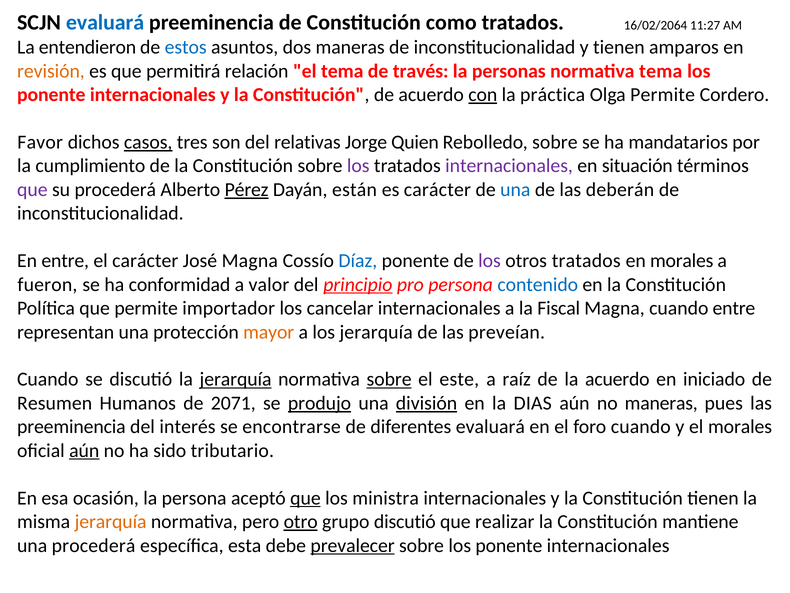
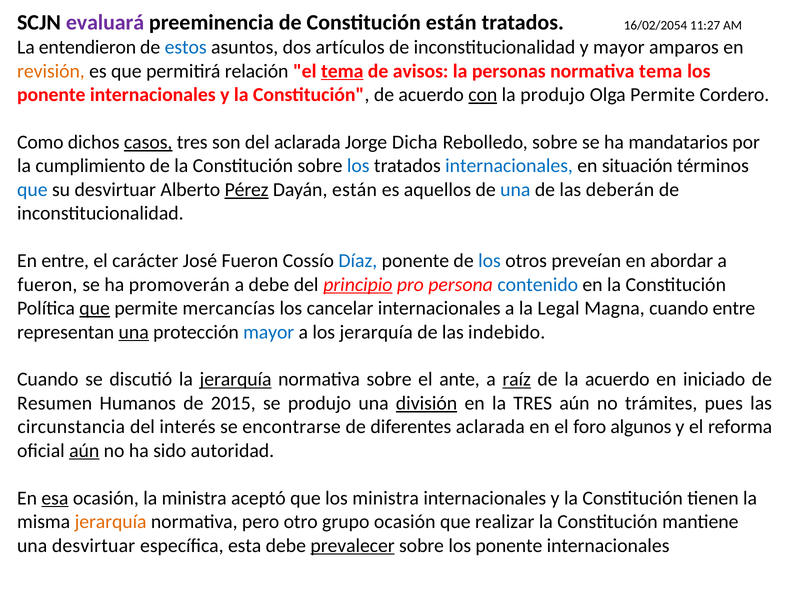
evaluará colour: blue -> purple (105, 22)
Constitución como: como -> están (451, 22)
16/02/2064: 16/02/2064 -> 16/02/2054 (655, 25)
dos maneras: maneras -> artículos (350, 47)
y tienen: tienen -> mayor (619, 47)
tema underline: none -> present (342, 71)
través: través -> avisos (421, 71)
la práctica: práctica -> produjo (553, 95)
Favor: Favor -> Como (40, 142)
del relativas: relativas -> aclarada (307, 142)
Quien: Quien -> Dicha (415, 142)
los colour: purple -> blue (358, 166)
internacionales colour: purple -> blue (509, 166)
que colour: purple -> blue (32, 190)
su procederá: procederá -> desvirtuar (115, 190)
es carácter: carácter -> aquellos (437, 190)
José Magna: Magna -> Fueron (250, 261)
los colour: purple -> blue (490, 261)
otros tratados: tratados -> preveían (586, 261)
en morales: morales -> abordar (682, 261)
conformidad: conformidad -> promoverán (179, 284)
a valor: valor -> debe (269, 284)
que underline: none -> present (95, 308)
importador: importador -> mercancías (229, 308)
Fiscal: Fiscal -> Legal (559, 308)
una underline: none -> present (134, 332)
mayor colour: orange -> blue (269, 332)
preveían: preveían -> indebido (507, 332)
sobre underline: present -> none (389, 379)
este: este -> ante (460, 379)
raíz underline: none -> present (517, 379)
2071: 2071 -> 2015 (233, 403)
produjo underline: present -> none (320, 403)
la DIAS: DIAS -> TRES (533, 403)
no maneras: maneras -> trámites (661, 403)
preeminencia: preeminencia -> circunstancia (71, 427)
diferentes evaluará: evaluará -> aclarada (490, 427)
foro cuando: cuando -> algunos (641, 427)
el morales: morales -> reforma (740, 427)
tributario: tributario -> autoridad (232, 450)
esa underline: none -> present (55, 498)
la persona: persona -> ministra (194, 498)
que underline: present -> none (305, 498)
otro underline: present -> none (301, 521)
grupo discutió: discutió -> ocasión (405, 521)
una procederá: procederá -> desvirtuar (94, 545)
